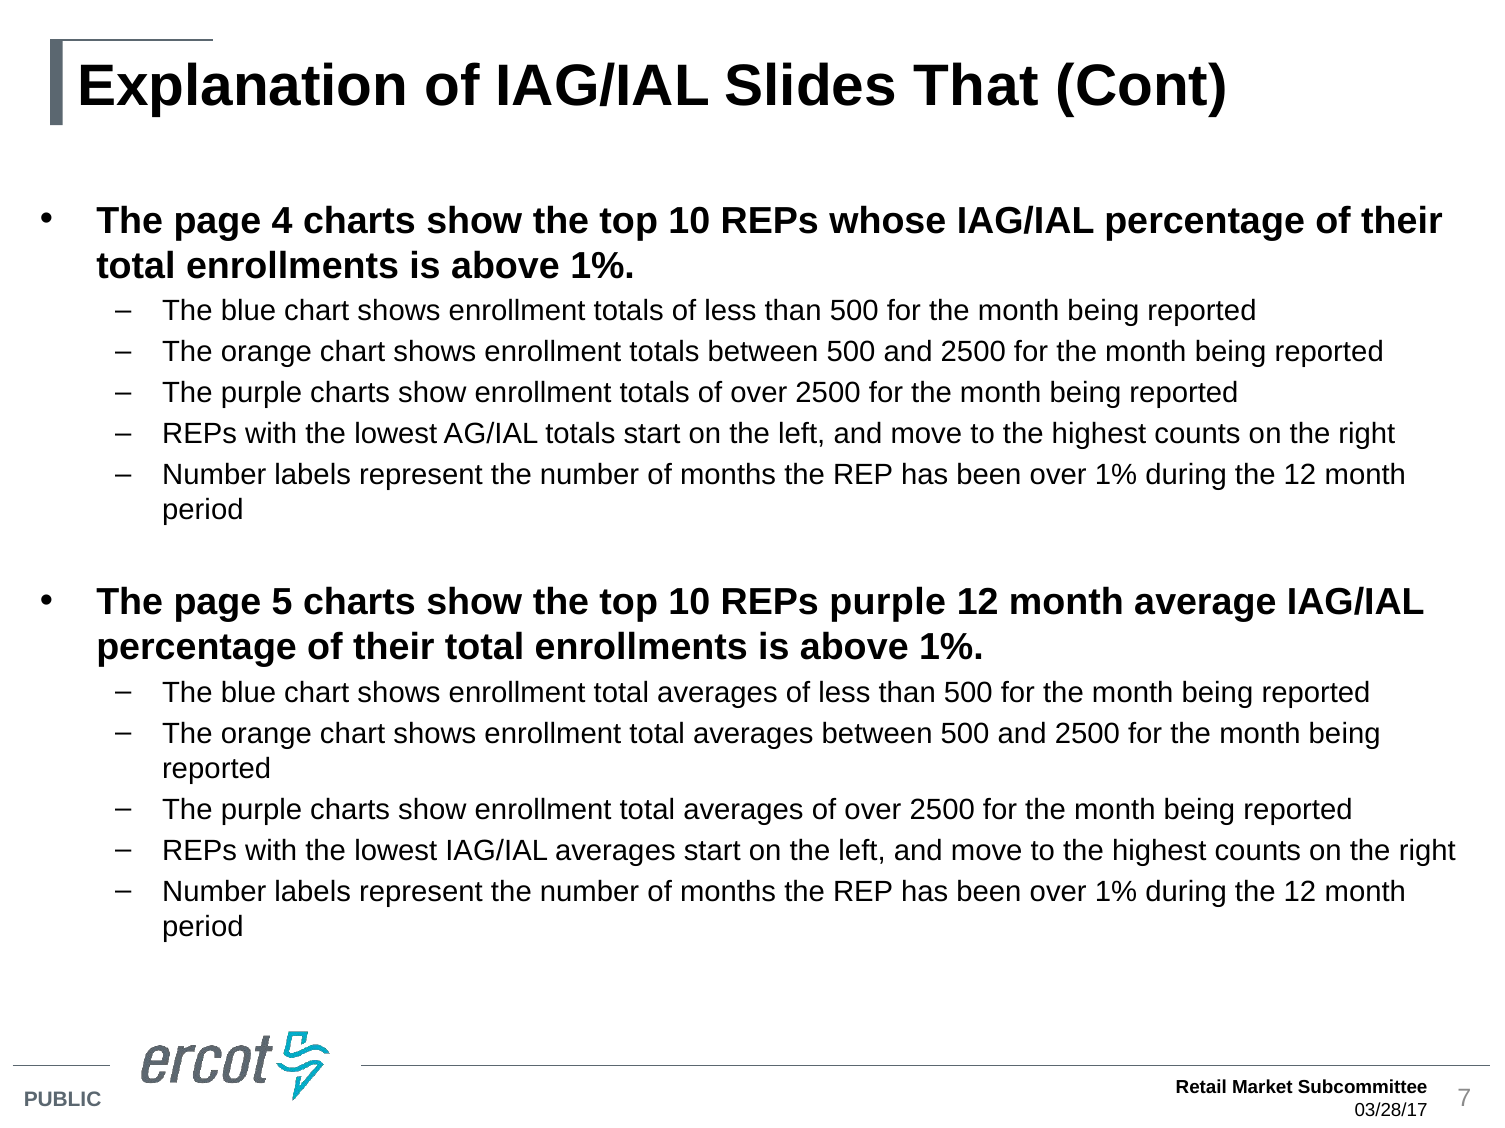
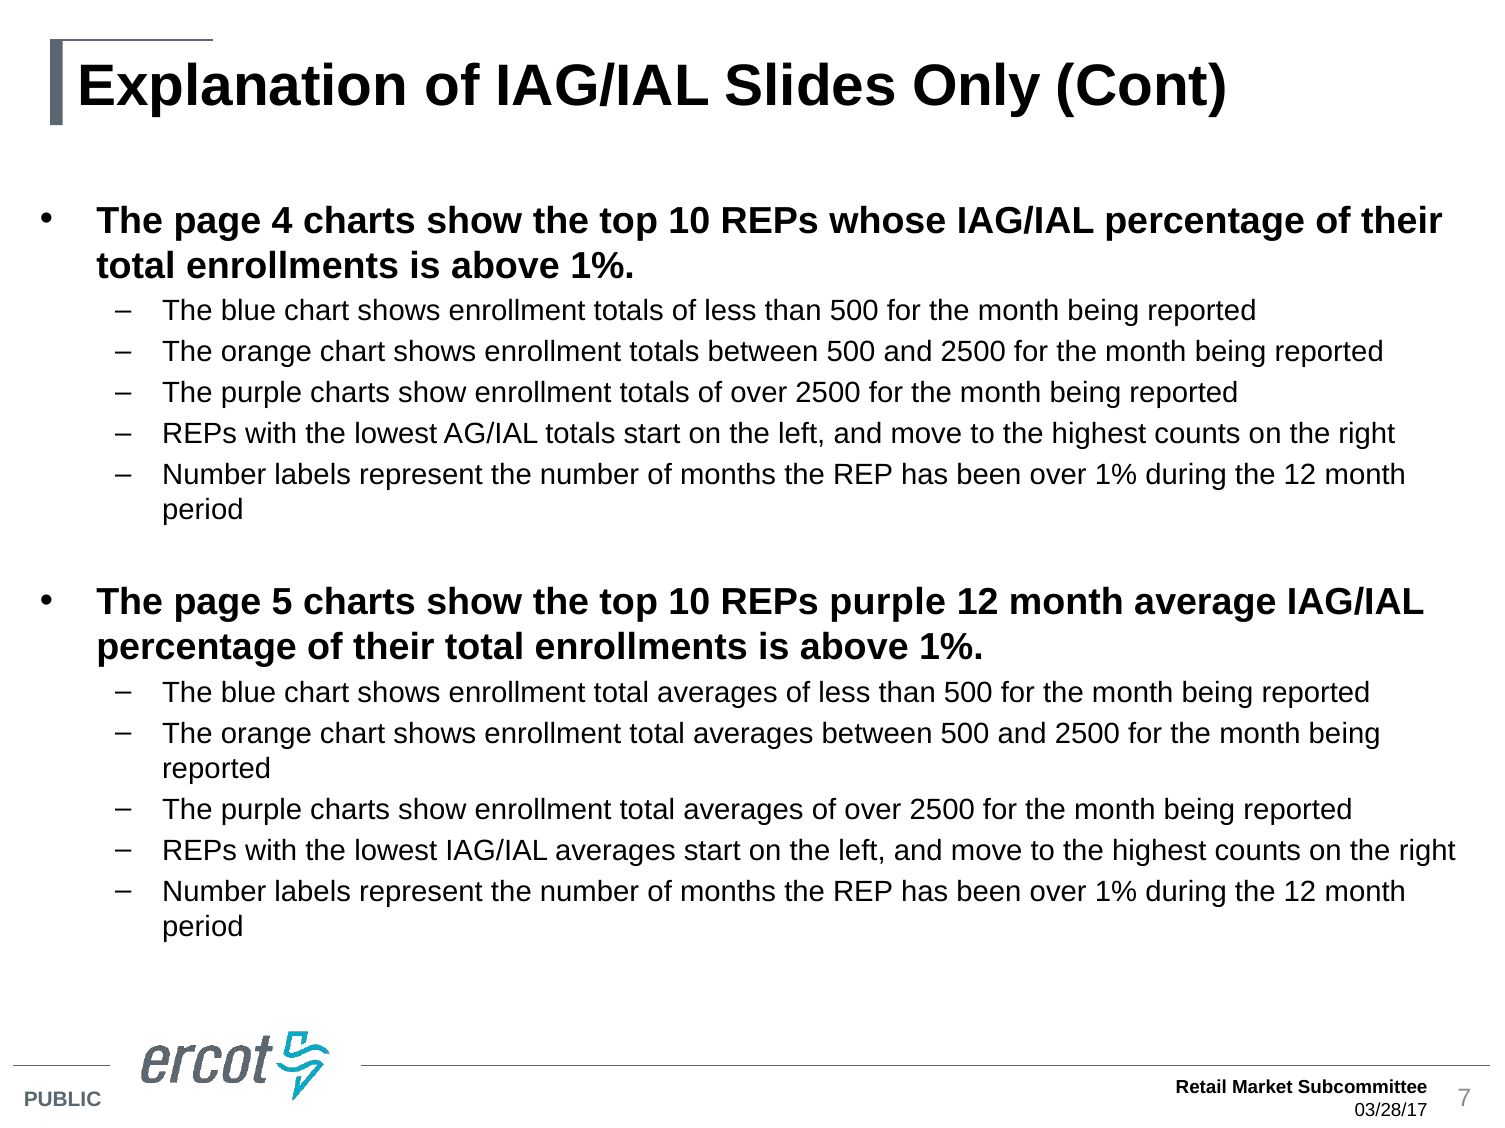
That: That -> Only (977, 87)
